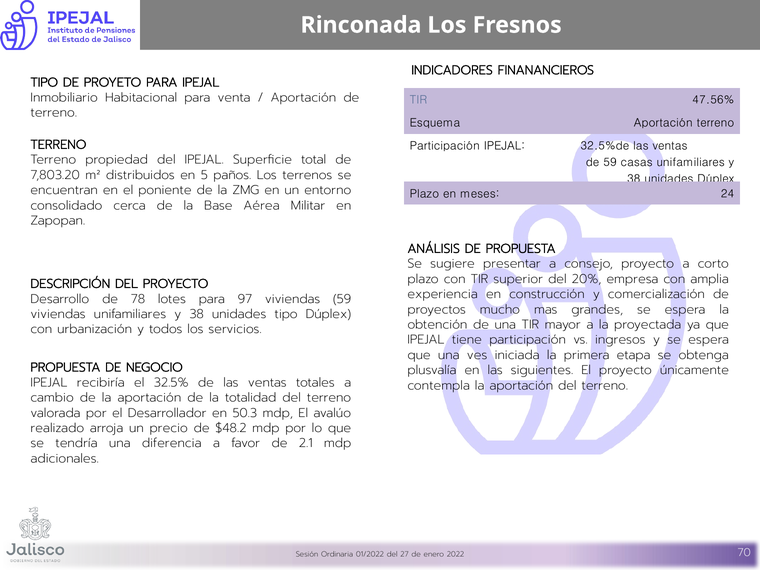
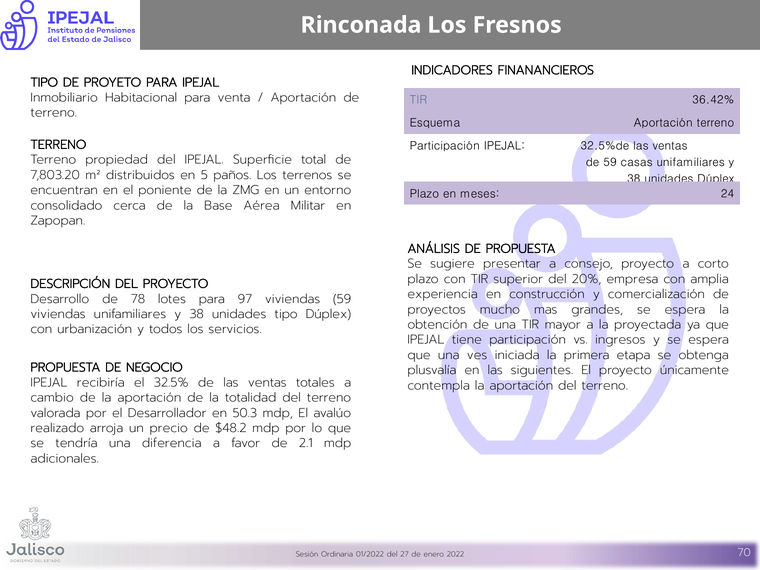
47.56%: 47.56% -> 36.42% (713, 100)
